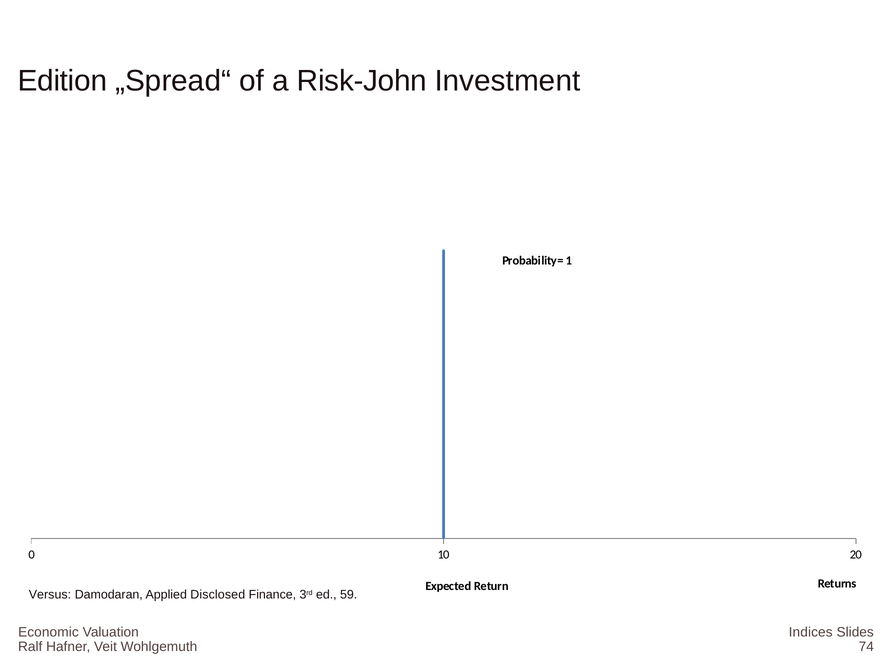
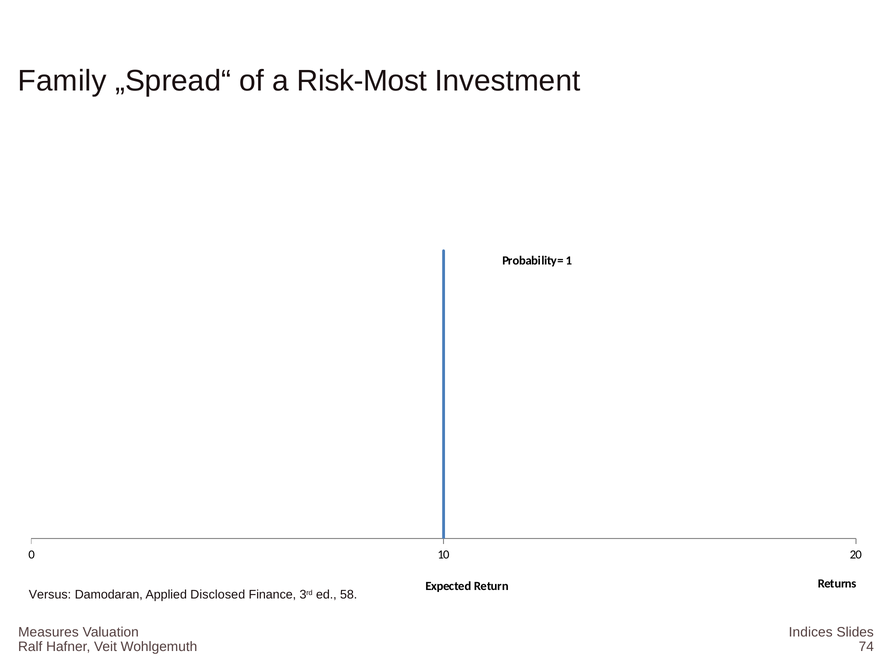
Edition: Edition -> Family (62, 81)
Risk-John: Risk-John -> Risk-Most (362, 81)
59: 59 -> 58 (349, 594)
Economic: Economic -> Measures (48, 632)
